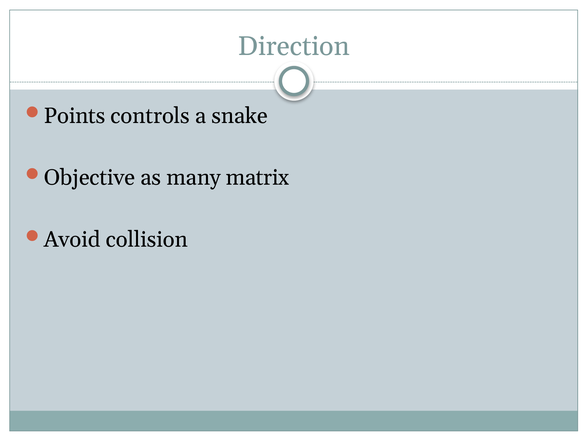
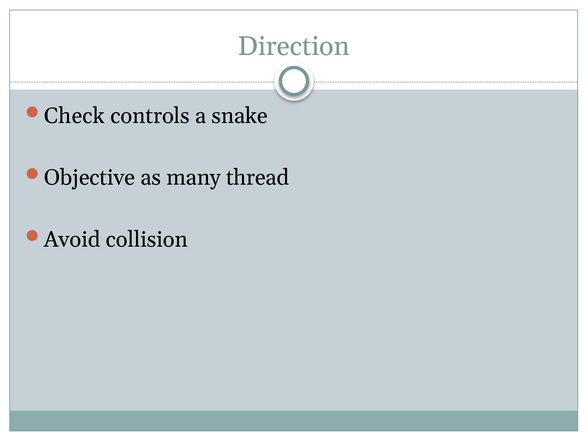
Points: Points -> Check (74, 116)
matrix: matrix -> thread (258, 178)
